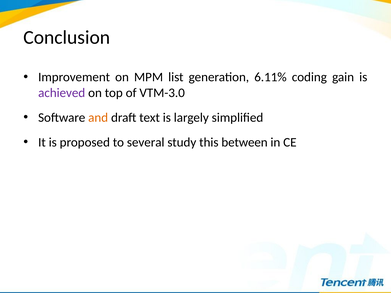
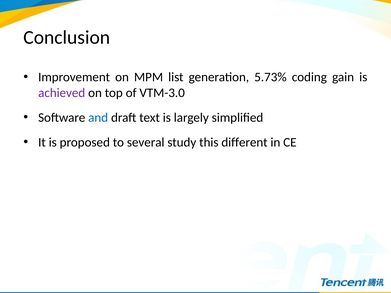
6.11%: 6.11% -> 5.73% (270, 77)
and colour: orange -> blue (98, 118)
between: between -> different (245, 142)
